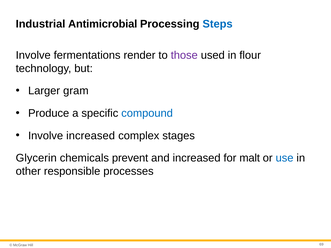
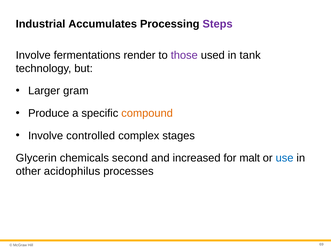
Antimicrobial: Antimicrobial -> Accumulates (103, 24)
Steps colour: blue -> purple (218, 24)
flour: flour -> tank (250, 55)
compound colour: blue -> orange (147, 113)
Involve increased: increased -> controlled (91, 136)
prevent: prevent -> second (130, 158)
responsible: responsible -> acidophilus (72, 171)
